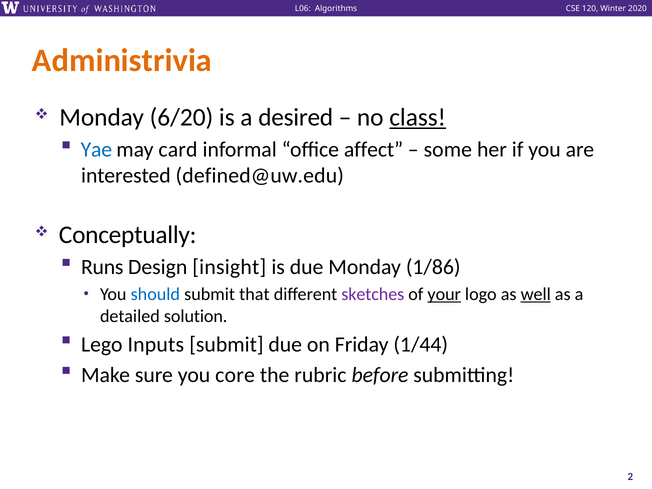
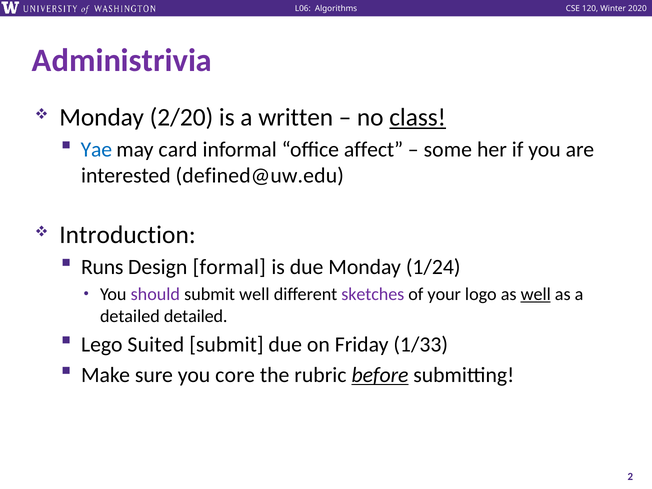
Administrivia colour: orange -> purple (122, 61)
6/20: 6/20 -> 2/20 (181, 117)
desired: desired -> written (296, 117)
Conceptually: Conceptually -> Introduction (127, 235)
insight: insight -> formal (229, 267)
1/86: 1/86 -> 1/24 (433, 267)
should colour: blue -> purple (155, 294)
submit that: that -> well (254, 294)
your underline: present -> none (444, 294)
detailed solution: solution -> detailed (196, 316)
Inputs: Inputs -> Suited (156, 345)
1/44: 1/44 -> 1/33 (421, 345)
before underline: none -> present (380, 375)
